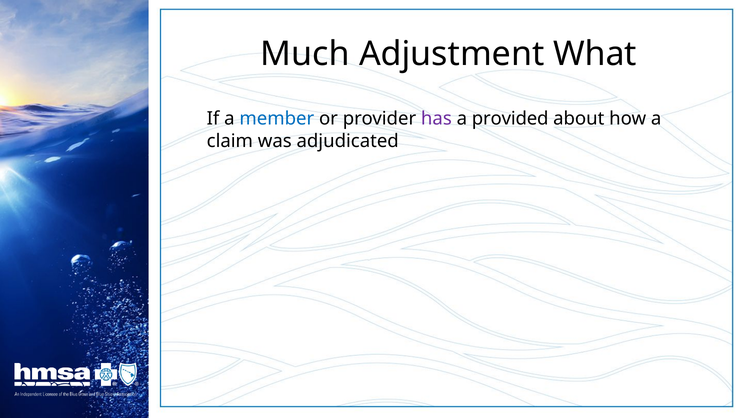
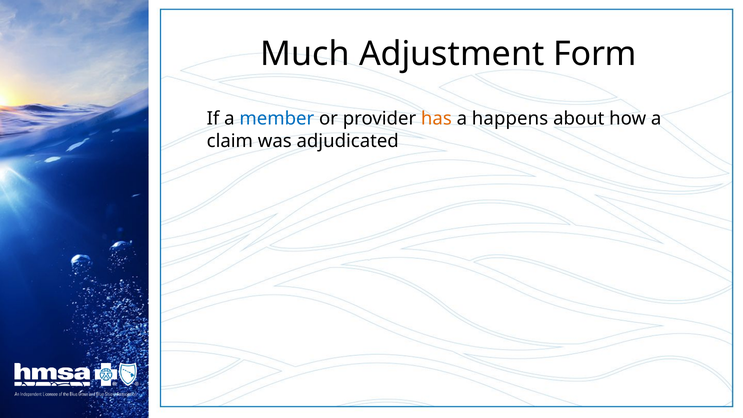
What: What -> Form (595, 54)
has colour: purple -> orange (436, 119)
provided: provided -> happens (510, 119)
